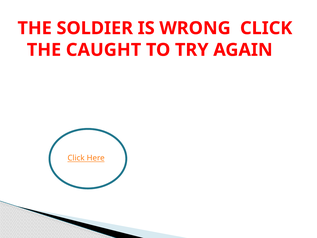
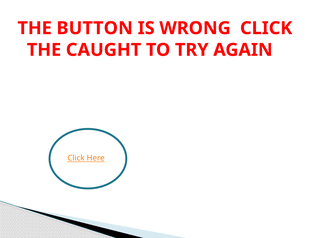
SOLDIER: SOLDIER -> BUTTON (95, 28)
